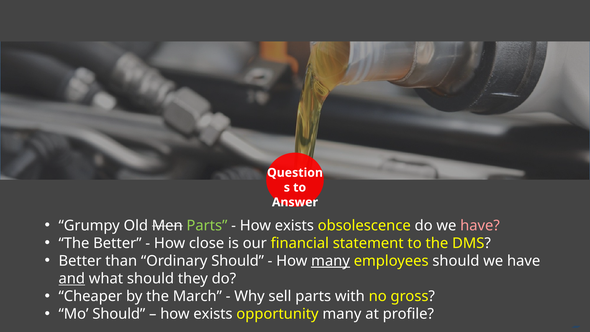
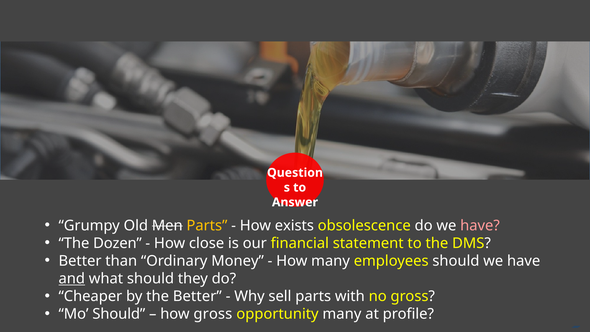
Parts colour: light green -> yellow (207, 225)
The Better: Better -> Dozen (117, 243)
Ordinary Should: Should -> Money (238, 261)
many underline: present -> none (331, 261)
the March: March -> Better (197, 296)
exists: exists -> gross (213, 314)
